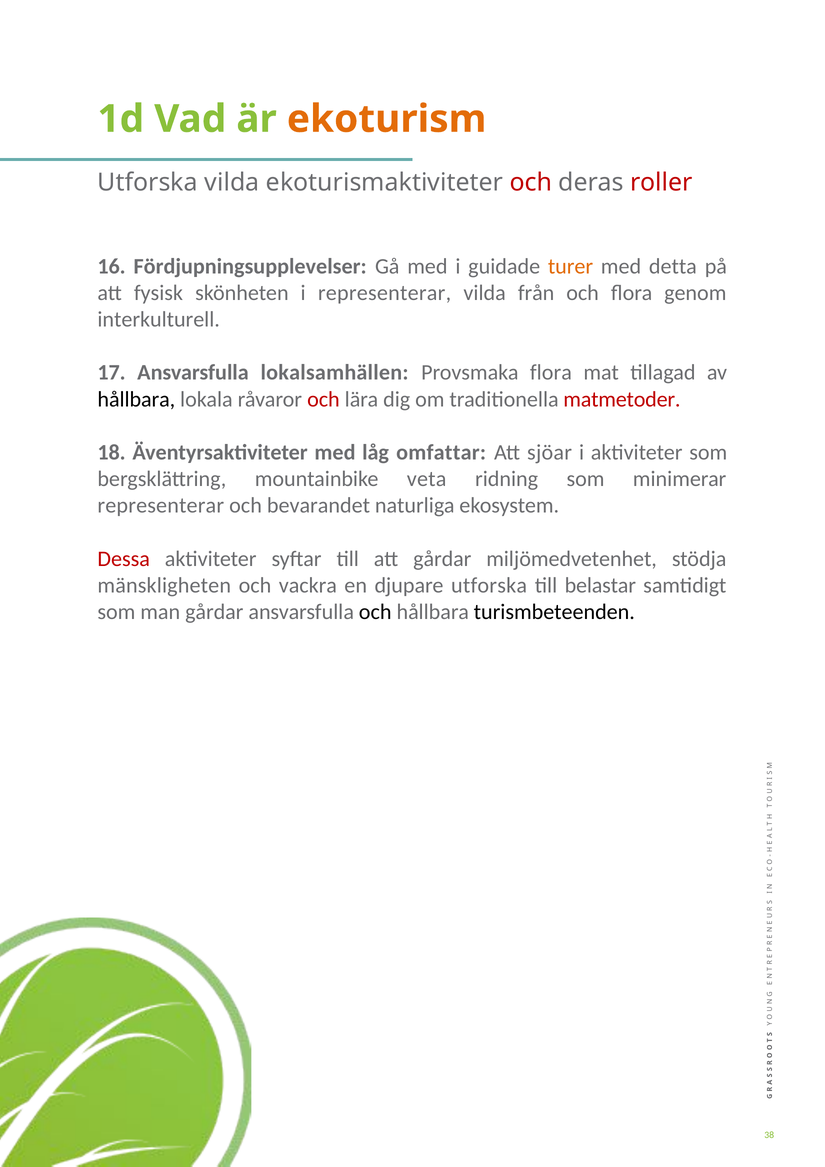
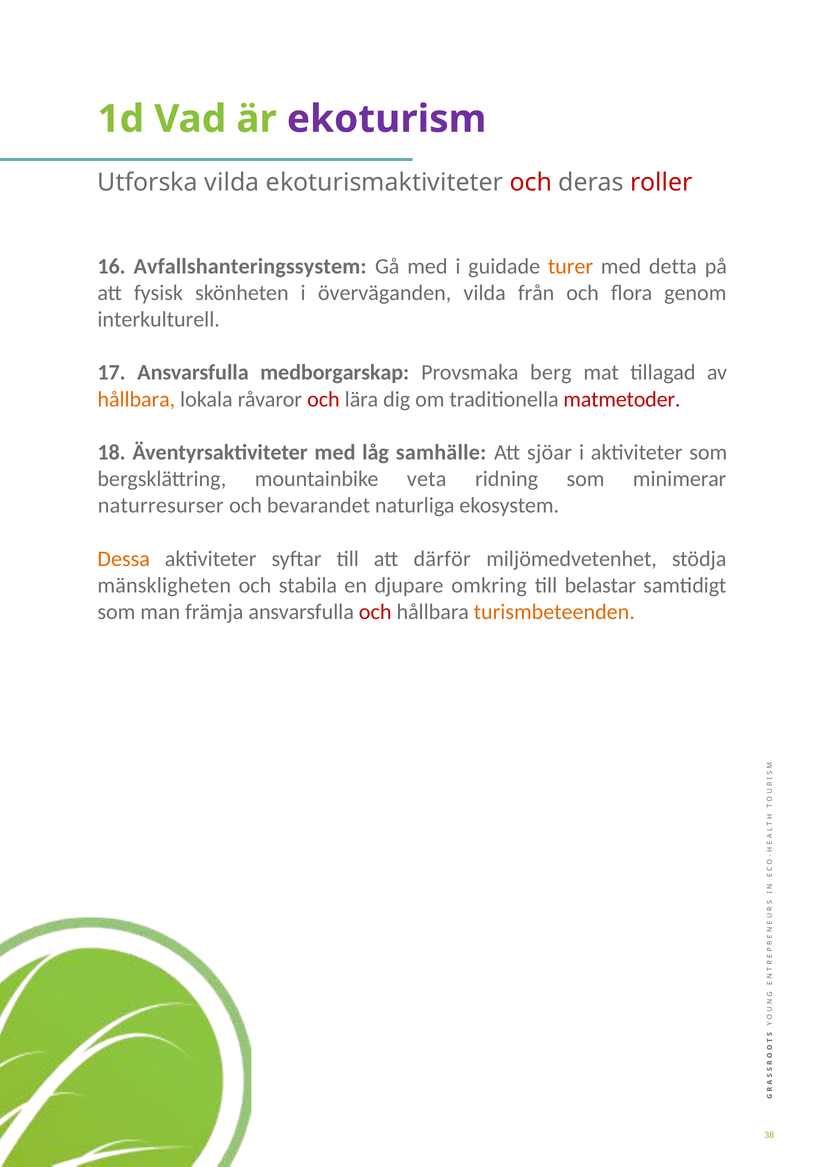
ekoturism colour: orange -> purple (387, 119)
Fördjupningsupplevelser: Fördjupningsupplevelser -> Avfallshanteringssystem (250, 266)
i representerar: representerar -> överväganden (385, 293)
lokalsamhällen: lokalsamhällen -> medborgarskap (335, 373)
Provsmaka flora: flora -> berg (551, 373)
hållbara colour: black -> orange (136, 399)
omfattar: omfattar -> samhälle (441, 452)
representerar: representerar -> naturresurser (161, 506)
Dessa colour: red -> orange (124, 559)
att gårdar: gårdar -> därför (442, 559)
vackra: vackra -> stabila (308, 585)
djupare utforska: utforska -> omkring (489, 585)
man gårdar: gårdar -> främja (214, 612)
och colour: black -> red (375, 612)
turismbeteenden colour: black -> orange (554, 612)
